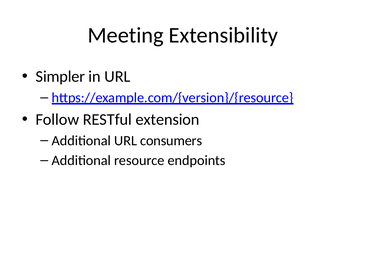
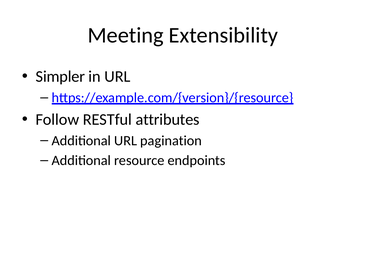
extension: extension -> attributes (168, 120)
consumers: consumers -> pagination (171, 141)
